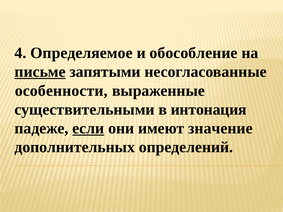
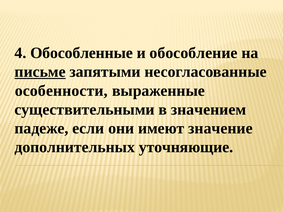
Определяемое: Определяемое -> Обособленные (82, 53)
интонация: интонация -> значением (209, 110)
если underline: present -> none (88, 128)
определений: определений -> уточняющие (186, 147)
